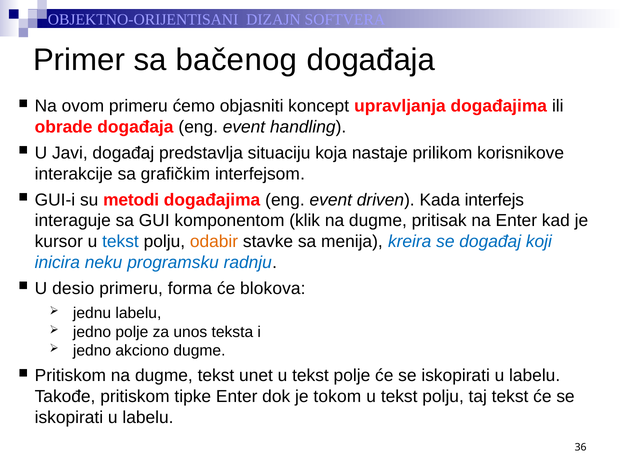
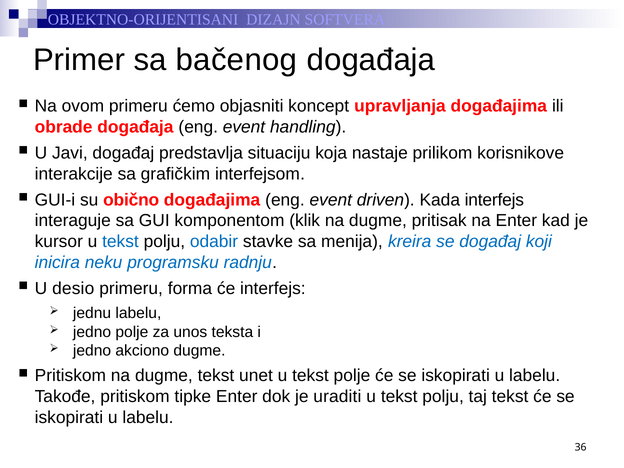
metodi: metodi -> obično (131, 200)
odabir colour: orange -> blue (214, 241)
će blokova: blokova -> interfejs (273, 288)
tokom: tokom -> uraditi (337, 397)
